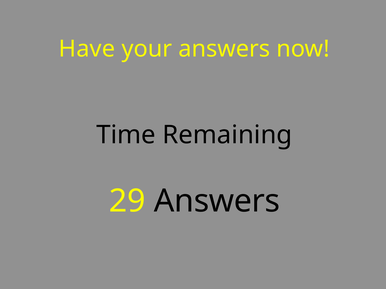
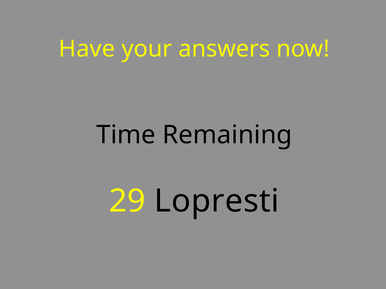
29 Answers: Answers -> Lopresti (217, 201)
